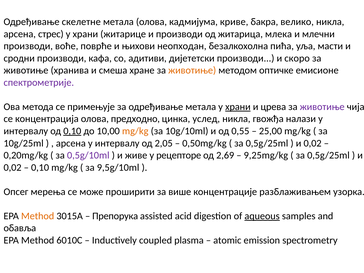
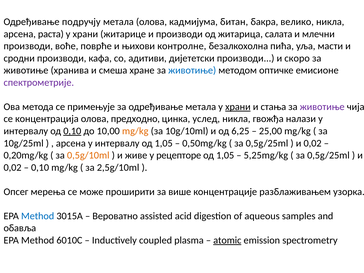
скелетне: скелетне -> подручју (81, 22)
криве: криве -> битан (234, 22)
стрес: стрес -> раста (51, 34)
млека: млека -> салата (279, 34)
неопходан: неопходан -> контролне (182, 46)
животиње colour: orange -> blue (192, 70)
црева: црева -> стања (273, 107)
0,55: 0,55 -> 6,25 (240, 131)
интервалу од 2,05: 2,05 -> 1,05 (164, 143)
0,5g/10ml colour: purple -> orange (88, 155)
2,69: 2,69 -> 1,05 (225, 155)
9,25mg/kg: 9,25mg/kg -> 5,25mg/kg (266, 155)
9,5g/10ml: 9,5g/10ml -> 2,5g/10ml (118, 167)
Method colour: orange -> blue (38, 216)
Препорука: Препорука -> Вероватно (115, 216)
aqueous underline: present -> none (262, 216)
atomic underline: none -> present (227, 240)
